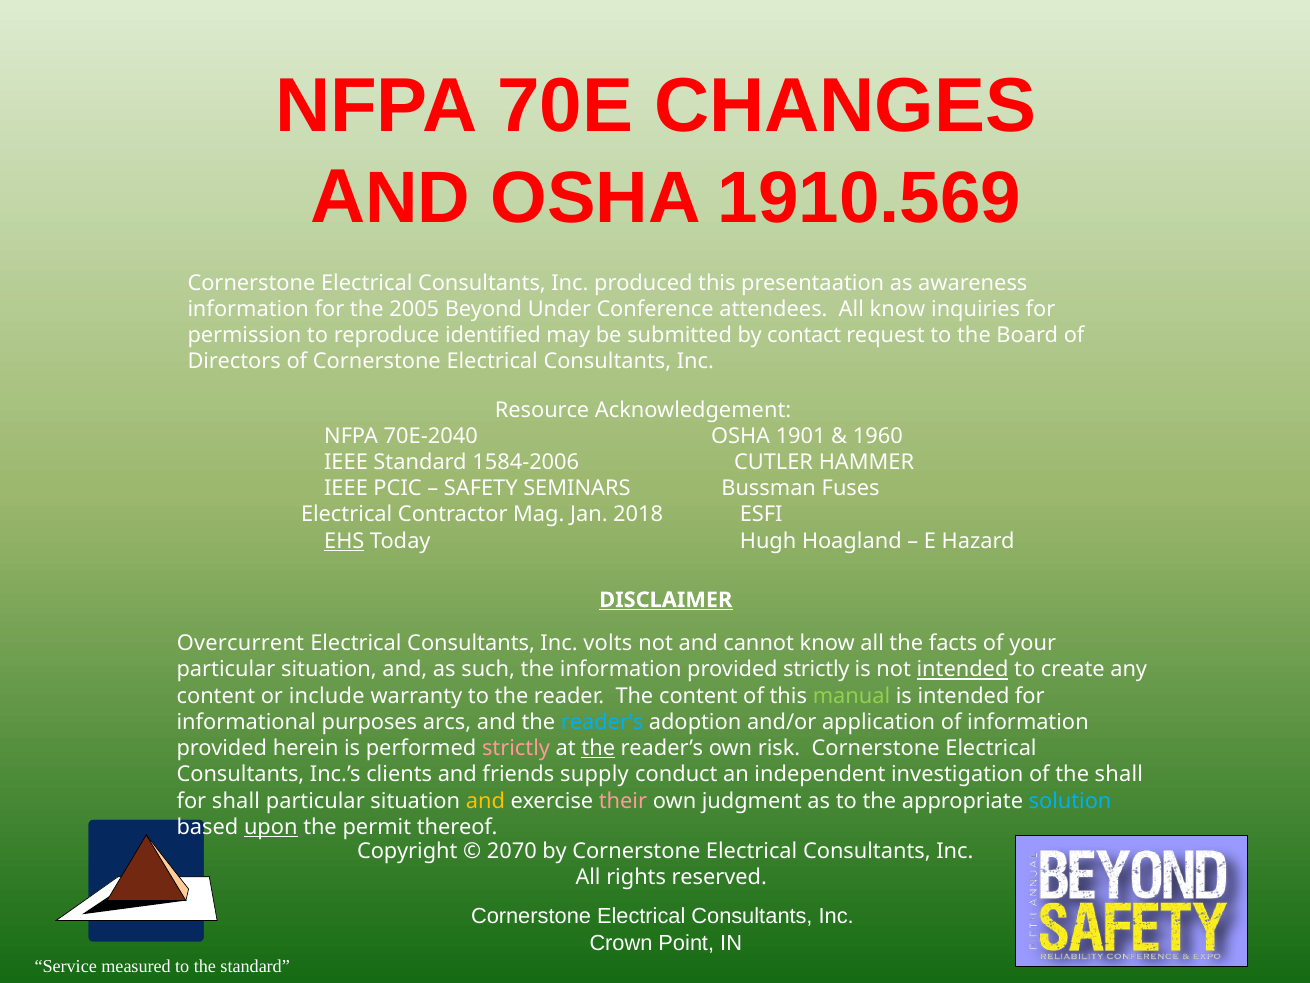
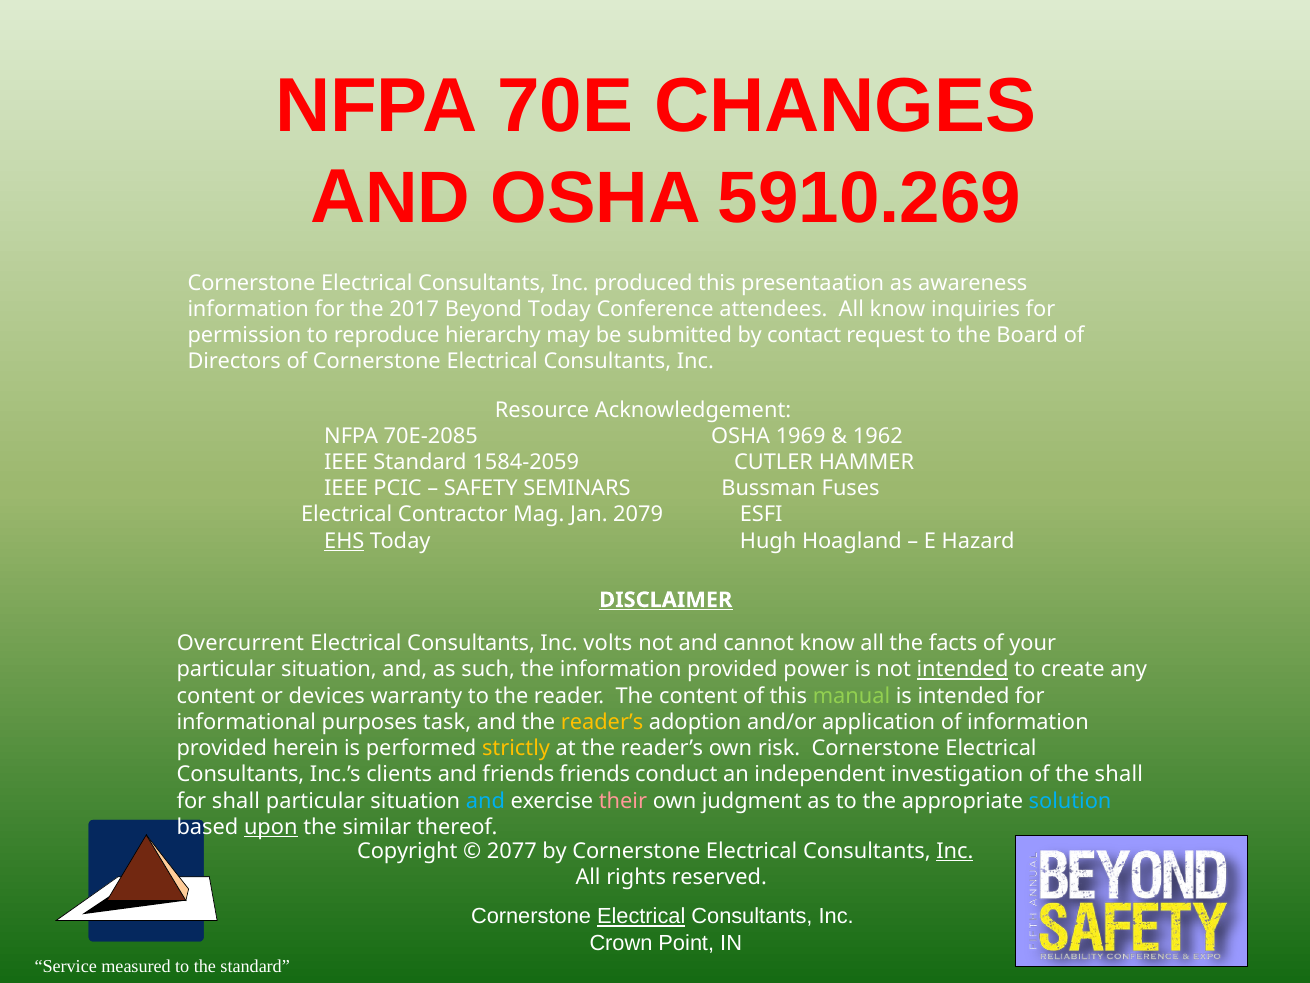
1910.569: 1910.569 -> 5910.269 (870, 199)
2005: 2005 -> 2017 (414, 309)
Beyond Under: Under -> Today (559, 309)
identified: identified -> hierarchy (493, 335)
70E-2040: 70E-2040 -> 70E-2085 (431, 436)
1901: 1901 -> 1969 (801, 436)
1960: 1960 -> 1962 (878, 436)
1584-2006: 1584-2006 -> 1584-2059 (526, 462)
2018: 2018 -> 2079 (638, 514)
provided strictly: strictly -> power (816, 669)
include: include -> devices (327, 696)
arcs: arcs -> task (447, 722)
reader’s colour: light blue -> yellow (602, 722)
strictly colour: pink -> yellow (516, 748)
the underline: present -> none (598, 748)
friends supply: supply -> friends (595, 774)
and colour: yellow -> light blue (485, 800)
permit: permit -> similar (377, 827)
2070: 2070 -> 2077 (512, 851)
Inc underline: none -> present (955, 851)
Electrical underline: none -> present (641, 916)
